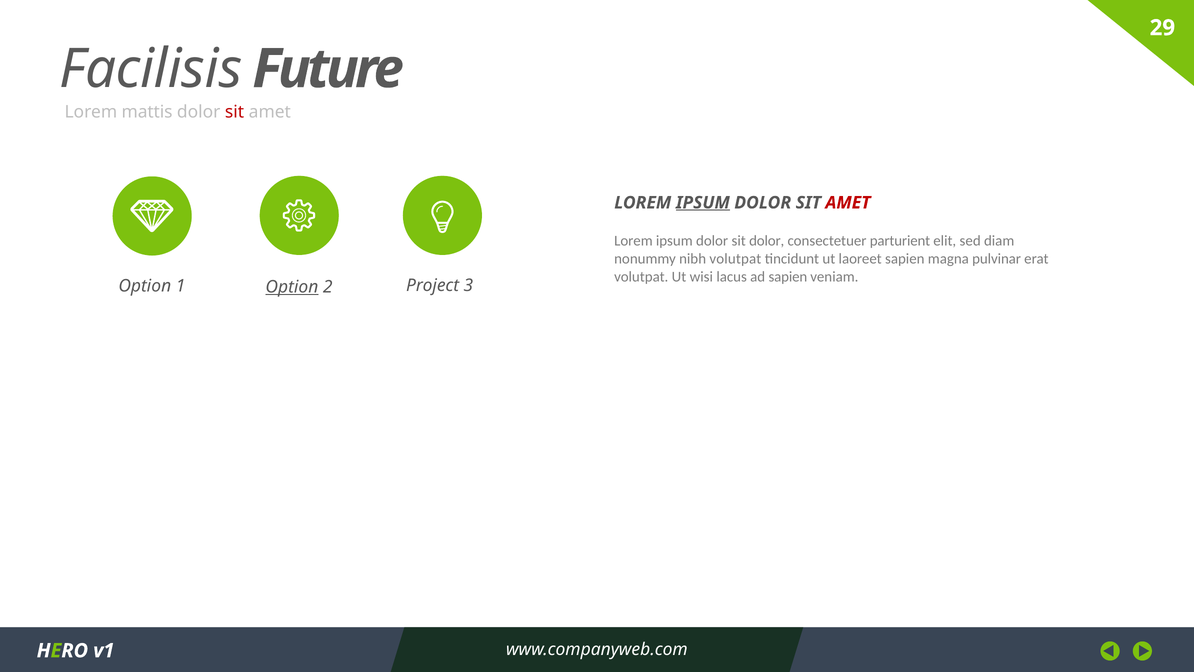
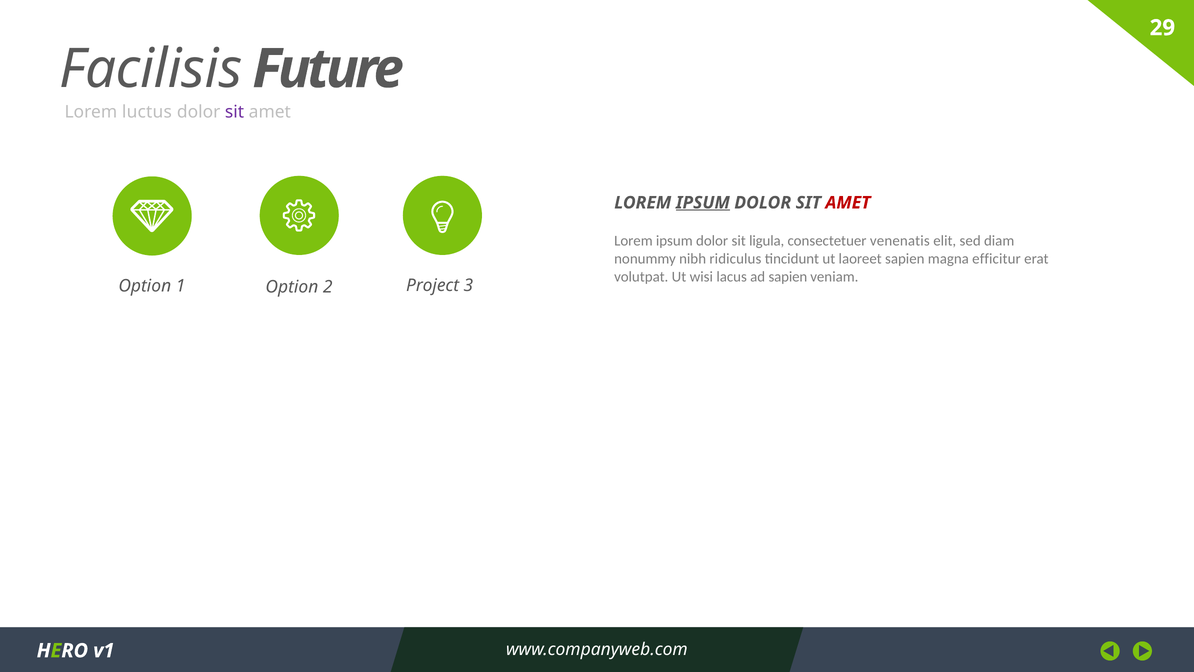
mattis: mattis -> luctus (147, 112)
sit colour: red -> purple (235, 112)
sit dolor: dolor -> ligula (767, 241)
parturient: parturient -> venenatis (900, 241)
nibh volutpat: volutpat -> ridiculus (735, 259)
pulvinar: pulvinar -> efficitur (997, 259)
Option underline: present -> none (292, 287)
